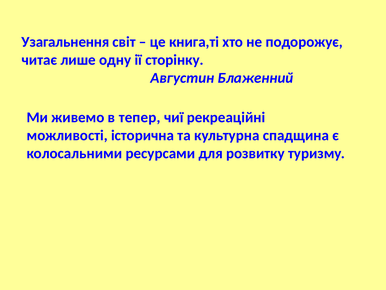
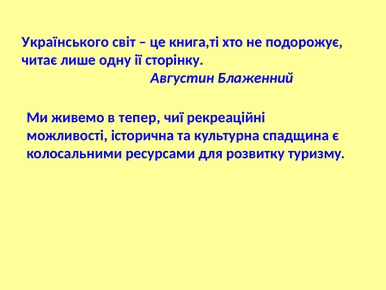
Узагальнення: Узагальнення -> Українського (65, 42)
